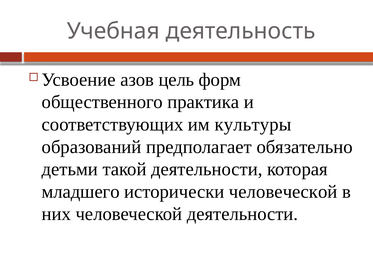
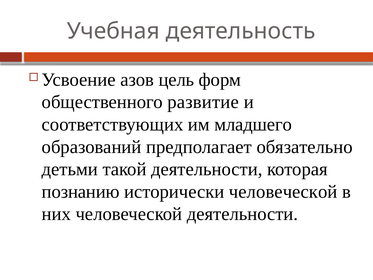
практика: практика -> развитие (203, 102)
культуры: культуры -> младшего (253, 124)
младшего: младшего -> познанию (81, 192)
